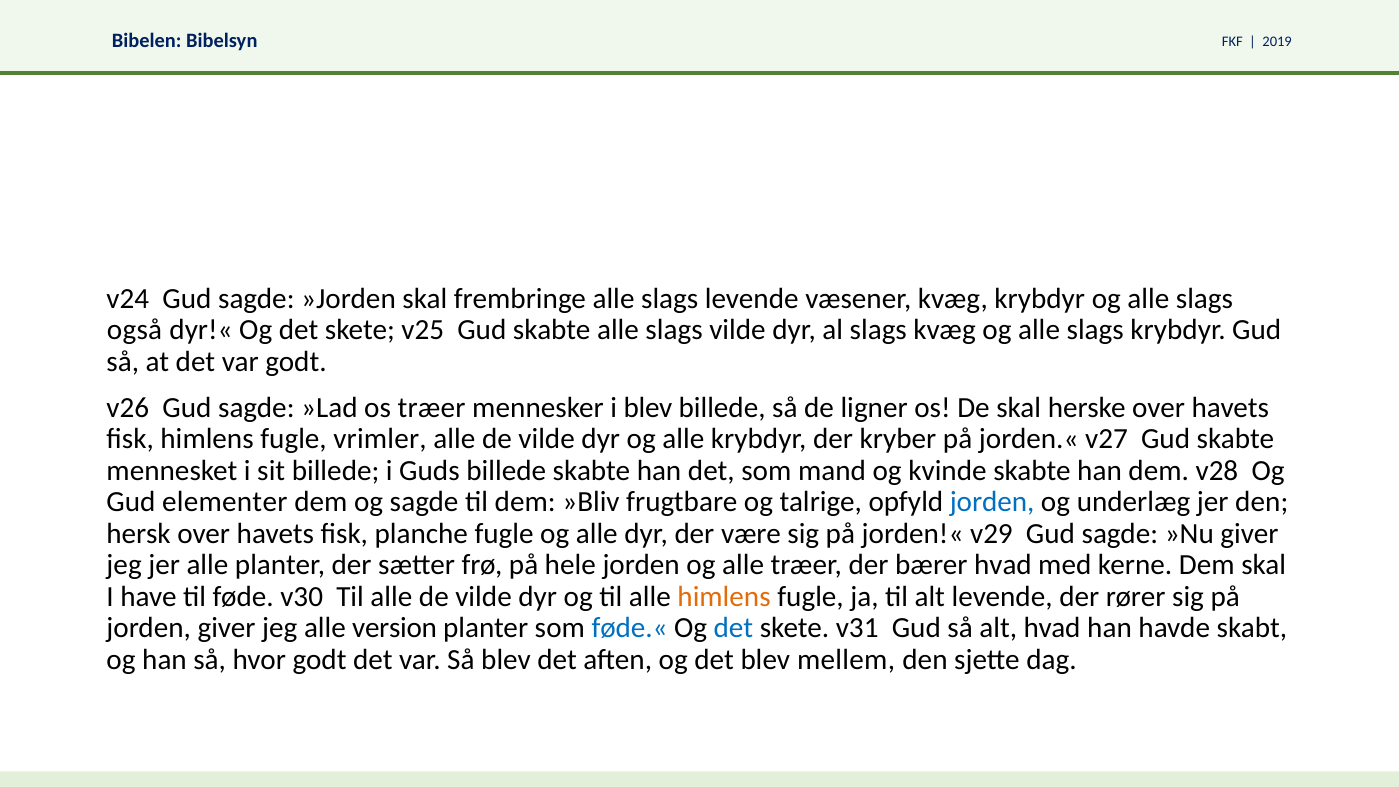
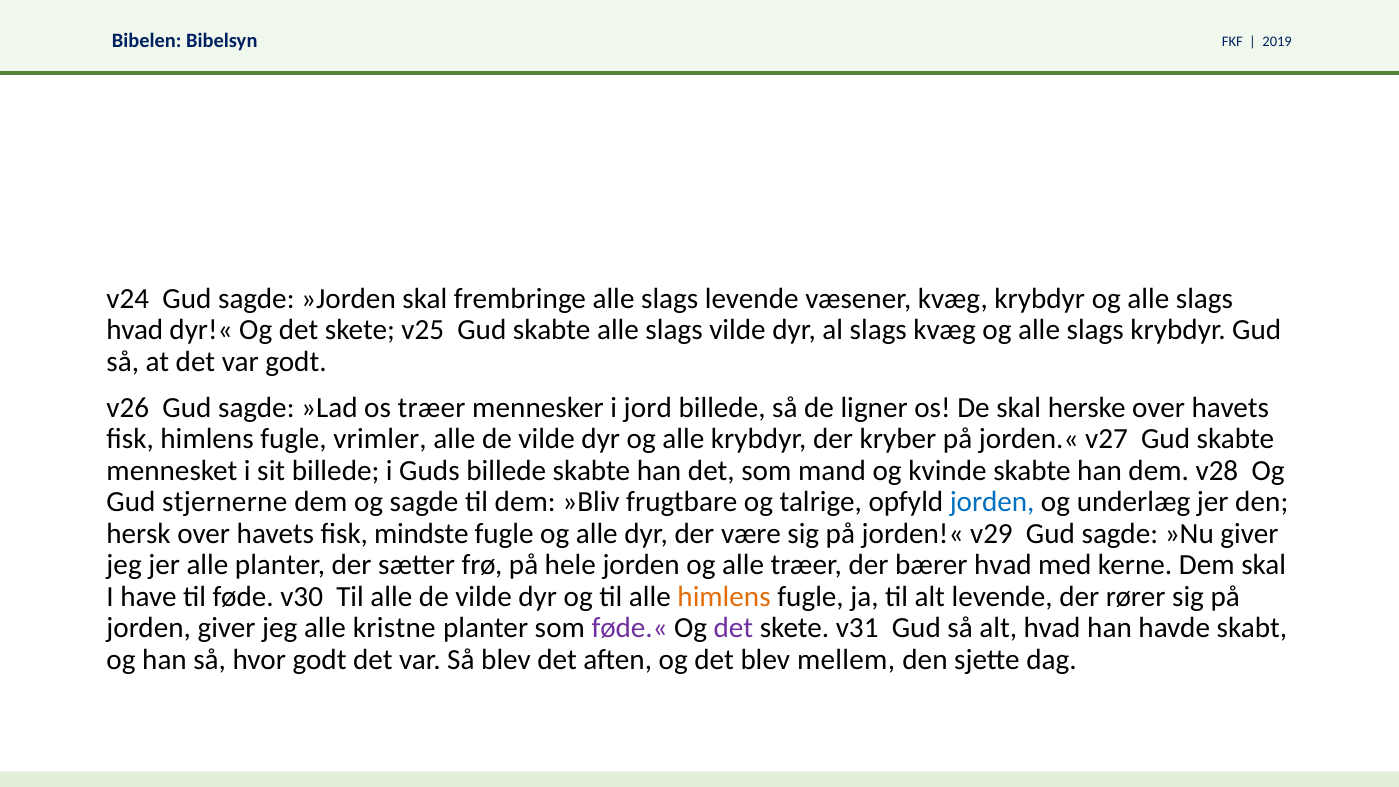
også: også -> hvad (135, 330)
i blev: blev -> jord (648, 408)
elementer: elementer -> stjernerne (225, 502)
planche: planche -> mindste (421, 534)
version: version -> kristne (394, 628)
føde.« colour: blue -> purple (630, 628)
det colour: blue -> purple (733, 628)
